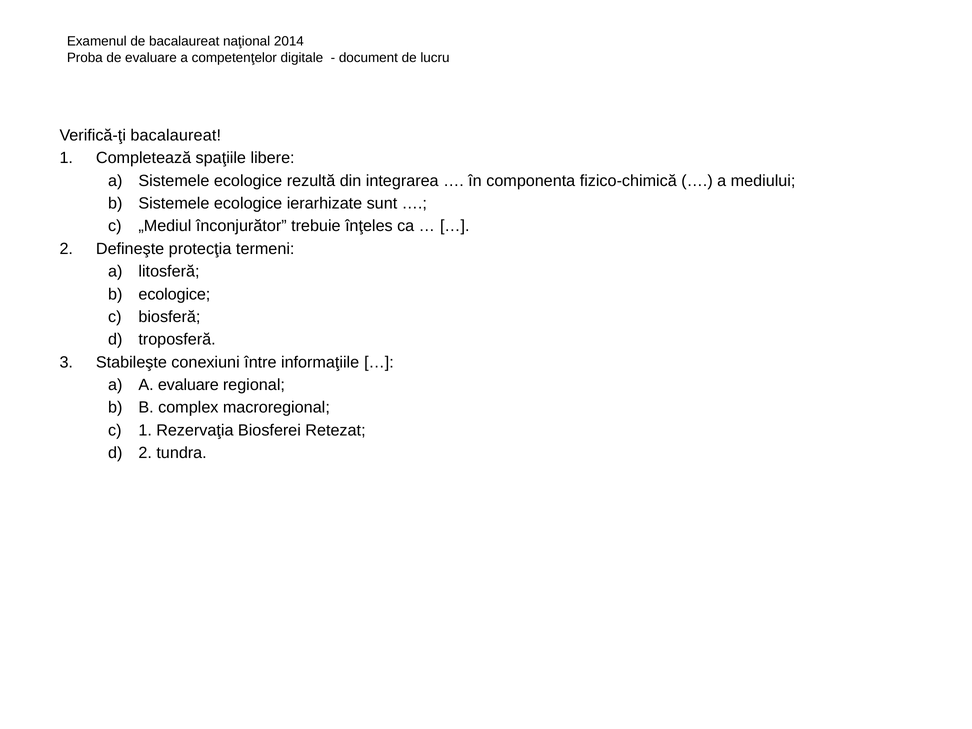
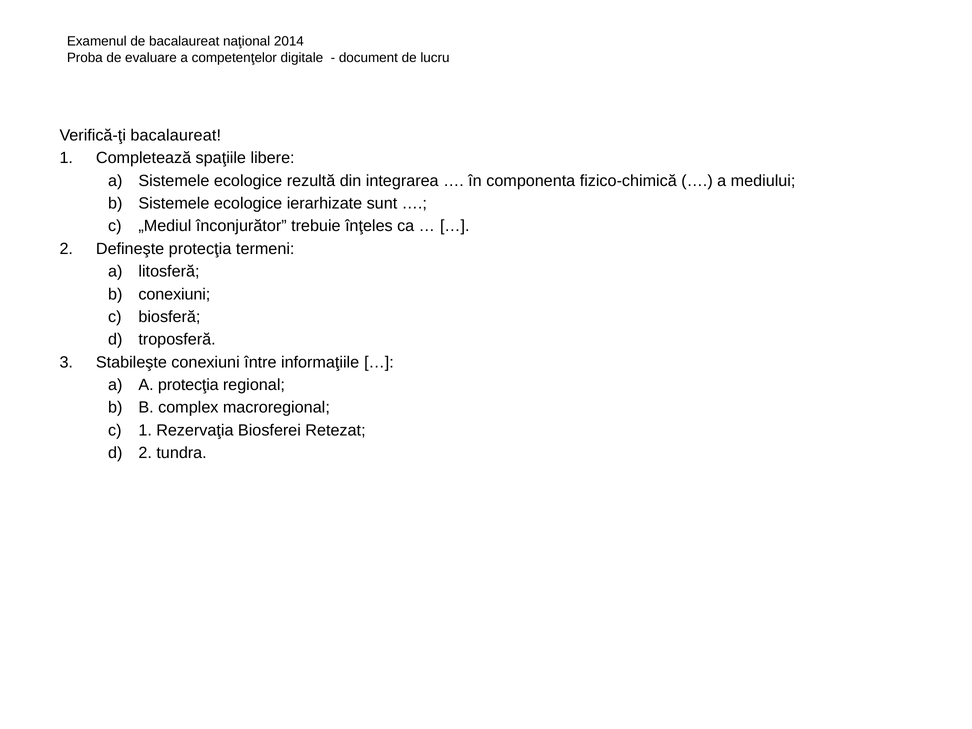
b ecologice: ecologice -> conexiuni (174, 294)
A evaluare: evaluare -> protecţia (188, 385)
